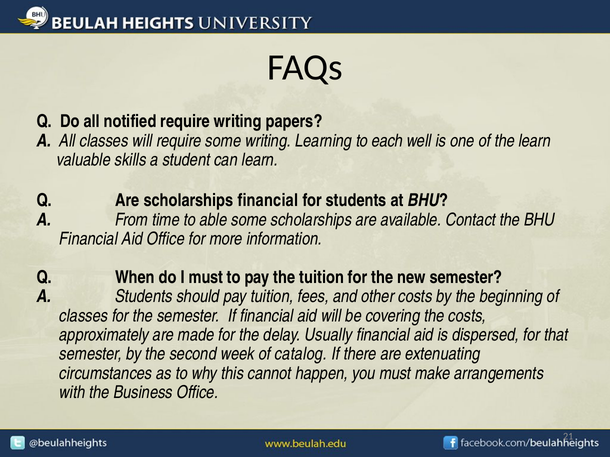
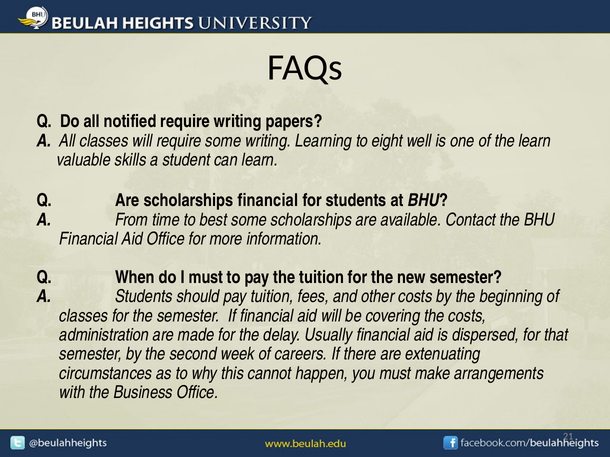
each: each -> eight (387, 141)
able: able -> best (214, 220)
approximately: approximately -> administration (104, 335)
catalog: catalog -> careers (301, 354)
